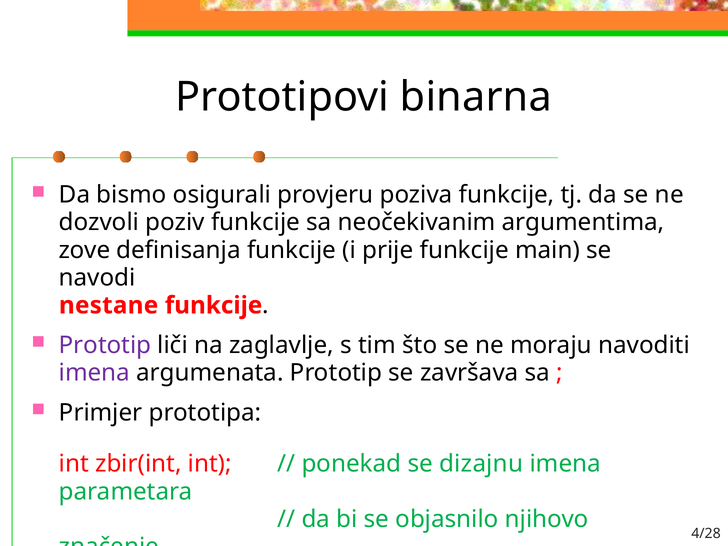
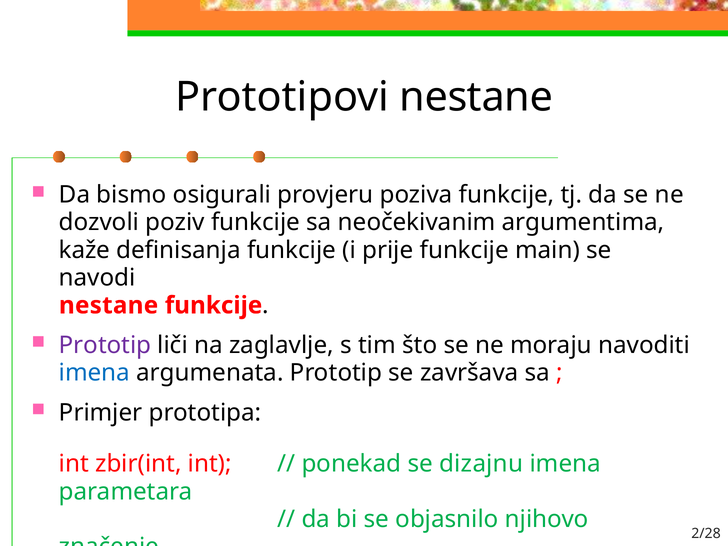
Prototipovi binarna: binarna -> nestane (476, 97)
zove: zove -> kaže (84, 250)
imena colour: purple -> blue (94, 373)
4/28: 4/28 -> 2/28 (706, 534)
